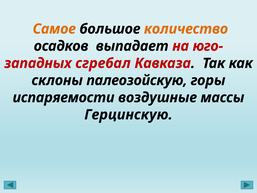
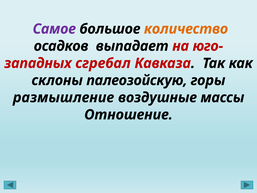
Самое colour: orange -> purple (54, 29)
испаряемости: испаряемости -> размышление (63, 97)
Герцинскую: Герцинскую -> Отношение (128, 115)
